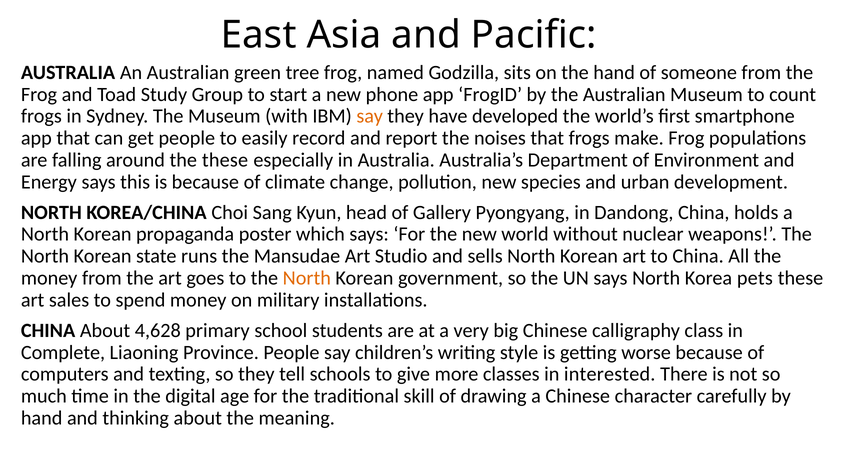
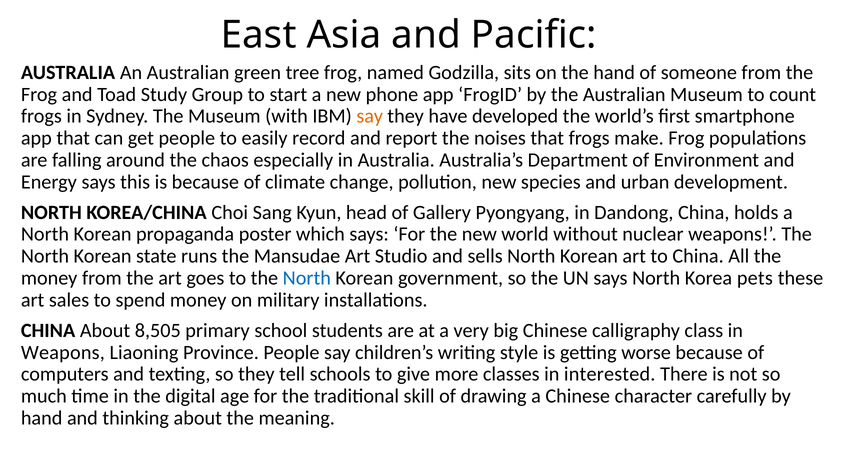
the these: these -> chaos (225, 160)
North colour: orange -> blue (307, 278)
4,628: 4,628 -> 8,505 (158, 330)
Complete: Complete -> Weapons (63, 352)
